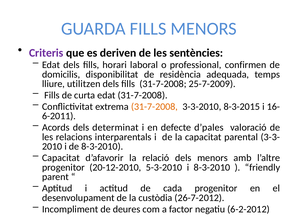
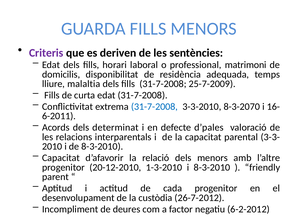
confirmen: confirmen -> matrimoni (246, 65)
utilitzen: utilitzen -> malaltia (84, 84)
31-7-2008 colour: orange -> blue (154, 107)
8-3-2015: 8-3-2015 -> 8-3-2070 (242, 107)
5-3-2010: 5-3-2010 -> 1-3-2010 (164, 168)
